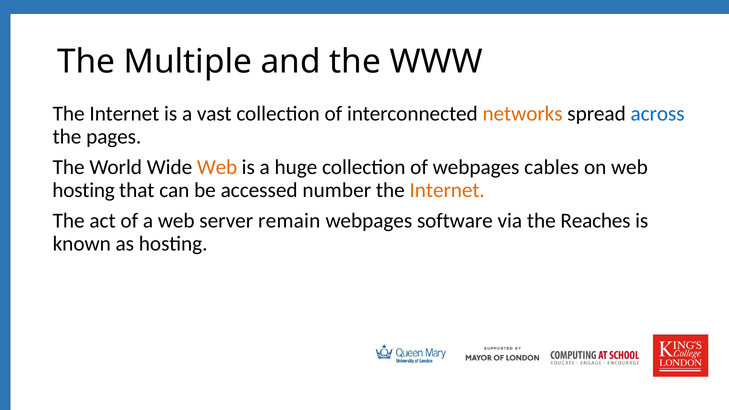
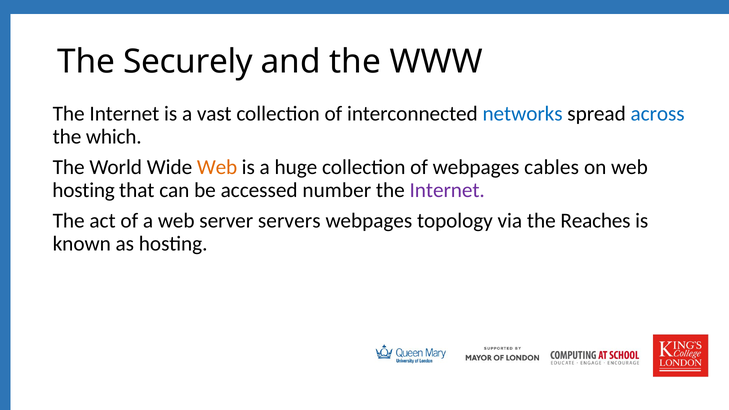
Multiple: Multiple -> Securely (188, 62)
networks colour: orange -> blue (523, 114)
pages: pages -> which (114, 137)
Internet colour: orange -> purple (447, 190)
remain: remain -> servers (289, 221)
software: software -> topology (455, 221)
